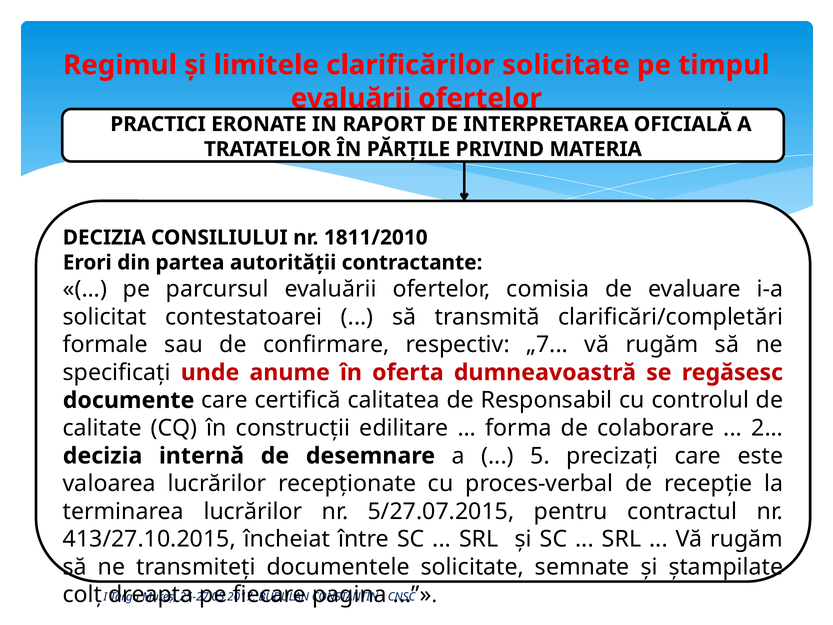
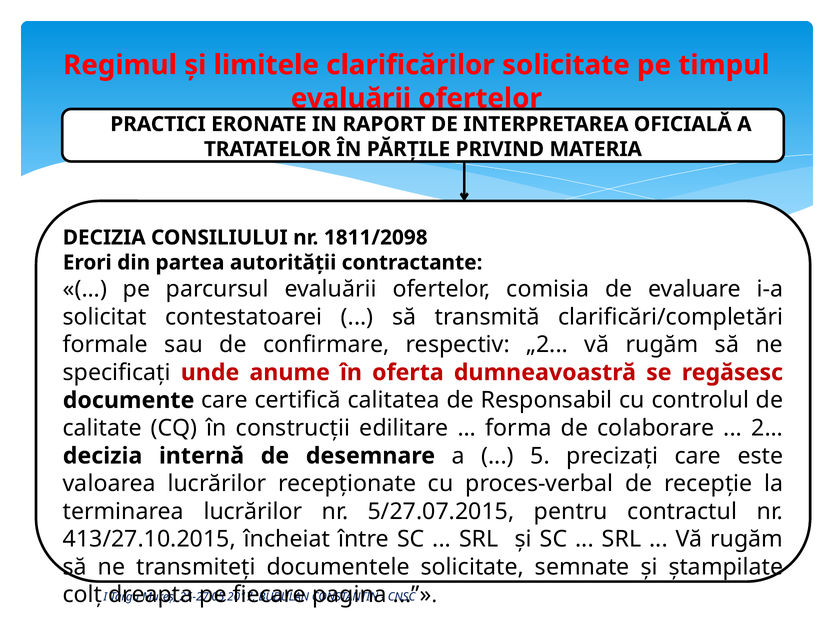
1811/2010: 1811/2010 -> 1811/2098 (376, 237)
„7: „7 -> „2 (547, 345)
